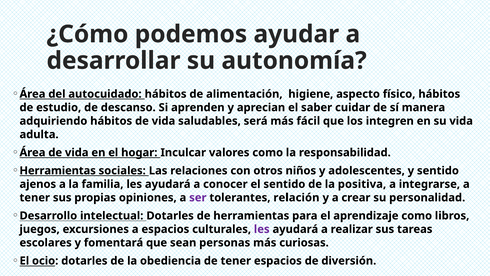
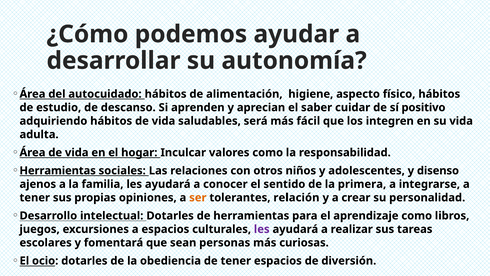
manera: manera -> positivo (423, 107)
y sentido: sentido -> disenso (438, 170)
positiva: positiva -> primera (362, 184)
ser colour: purple -> orange (198, 197)
